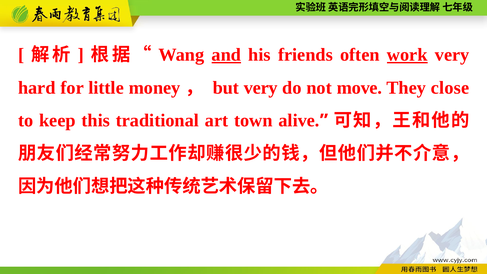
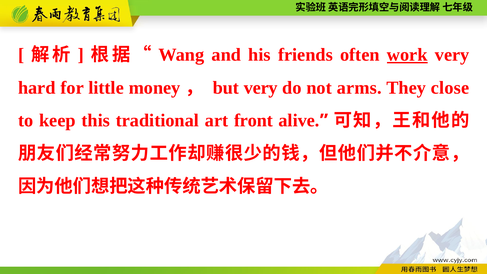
and underline: present -> none (226, 55)
move: move -> arms (359, 88)
town: town -> front (253, 121)
